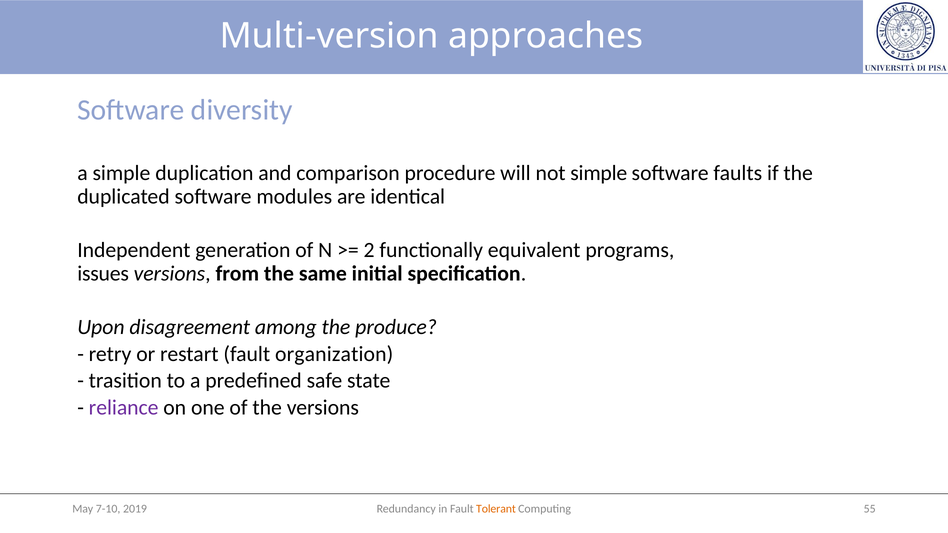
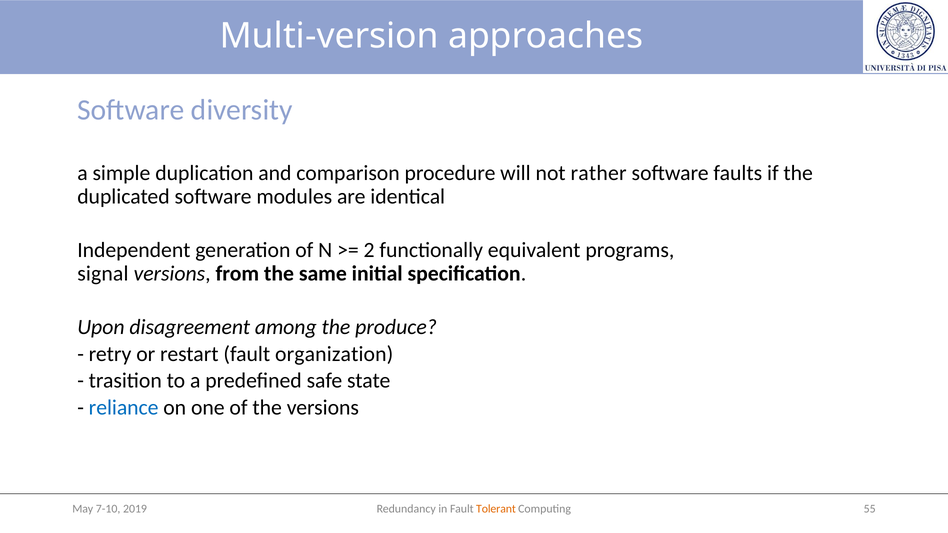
not simple: simple -> rather (599, 173)
issues: issues -> signal (103, 274)
reliance colour: purple -> blue (124, 408)
